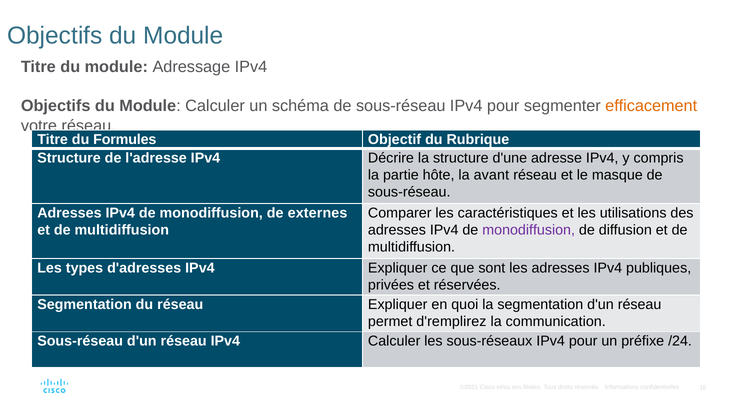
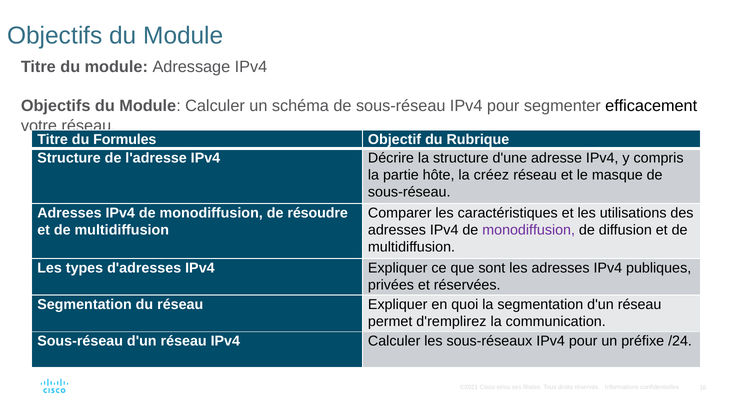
efficacement colour: orange -> black (651, 106)
avant: avant -> créez (491, 175)
externes: externes -> résoudre (318, 213)
